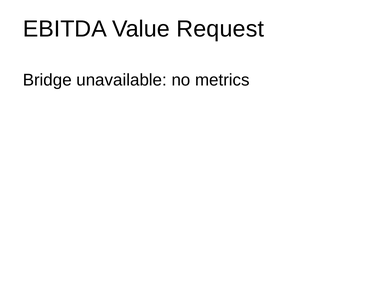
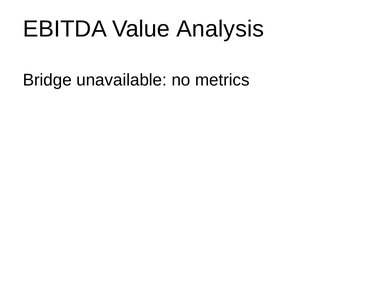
Request: Request -> Analysis (220, 29)
